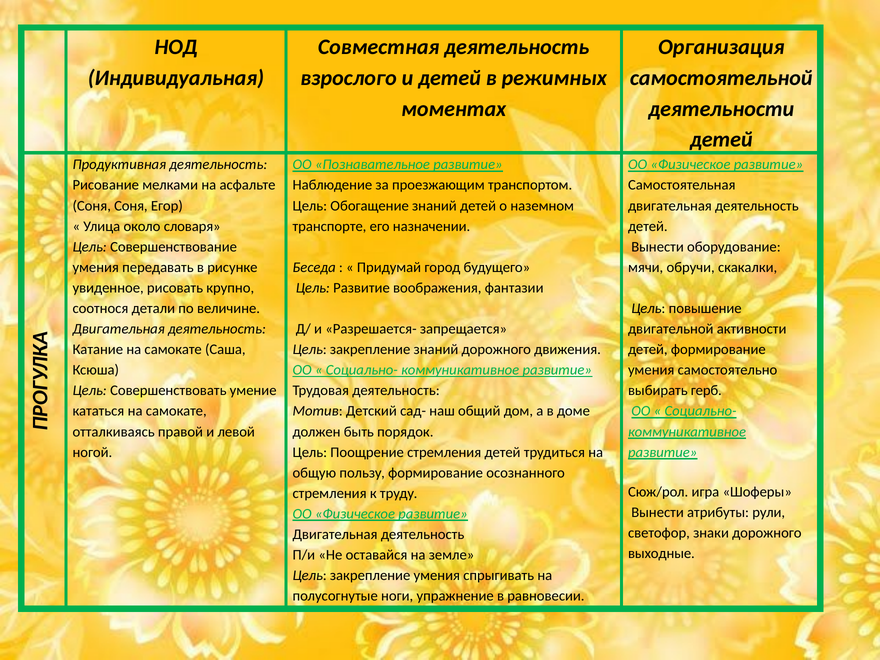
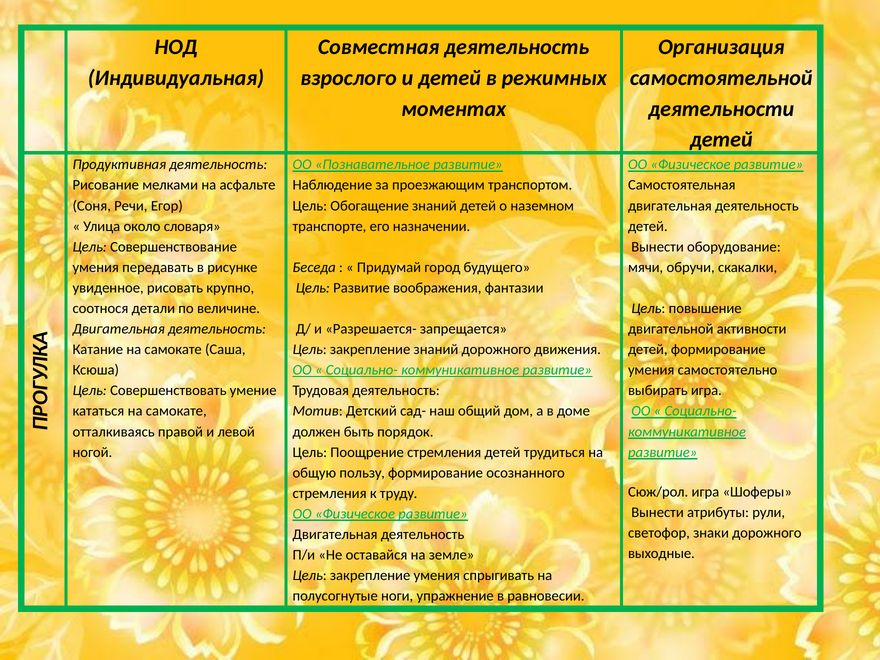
Соня Соня: Соня -> Речи (131, 206)
выбирать герб: герб -> игра (706, 391)
